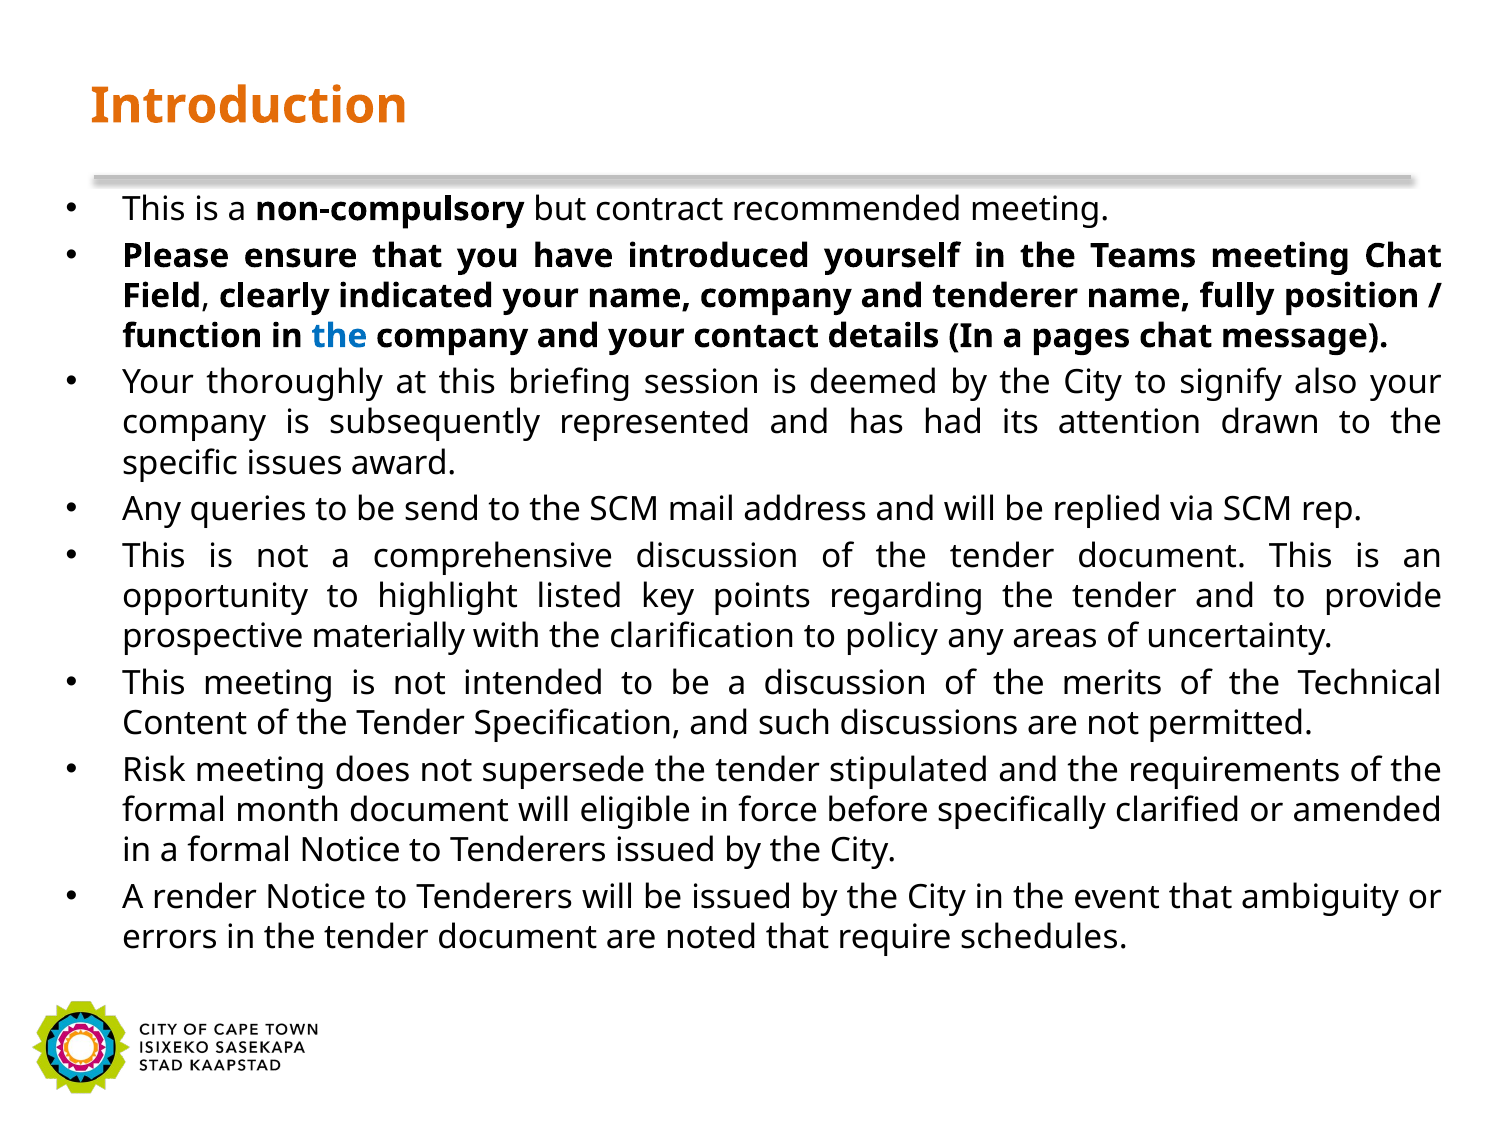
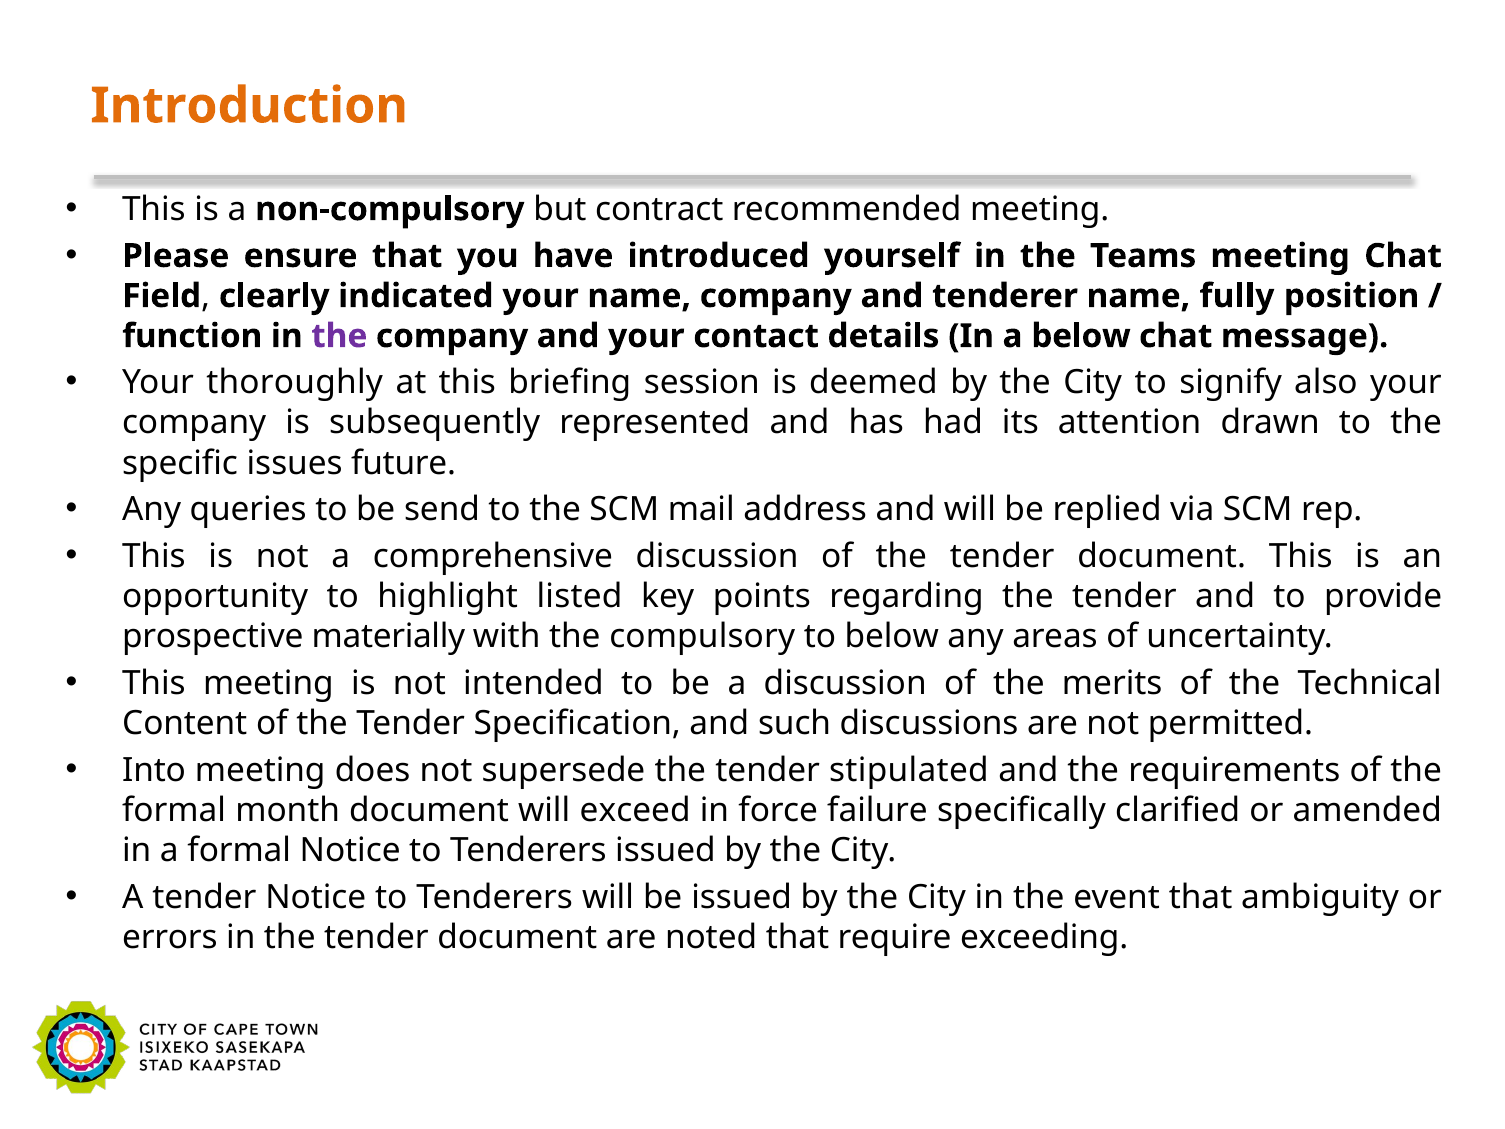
the colour: blue -> purple (339, 336)
a pages: pages -> below (1081, 336)
award: award -> future (404, 463)
clarification: clarification -> compulsory (702, 636)
to policy: policy -> below (892, 636)
Risk: Risk -> Into (154, 770)
eligible: eligible -> exceed (635, 810)
before: before -> failure (878, 810)
A render: render -> tender (204, 897)
schedules: schedules -> exceeding (1044, 937)
